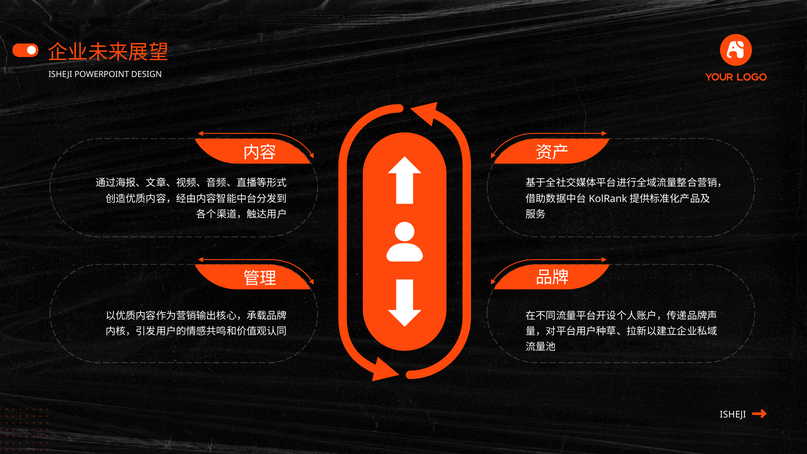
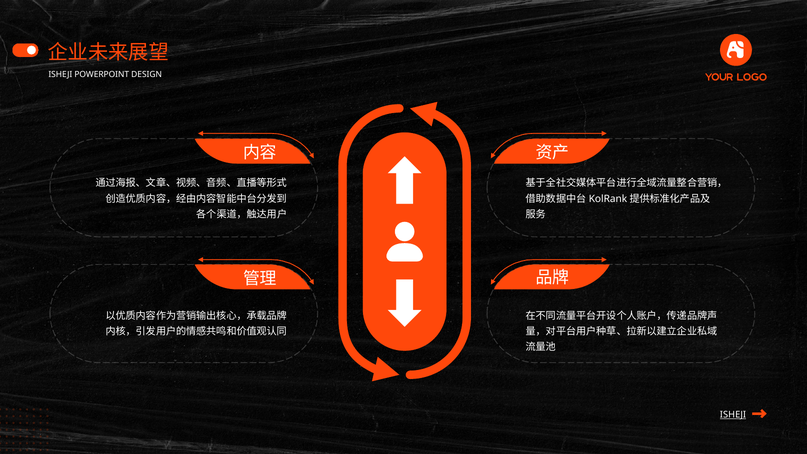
ISHEJI underline: none -> present (733, 415)
